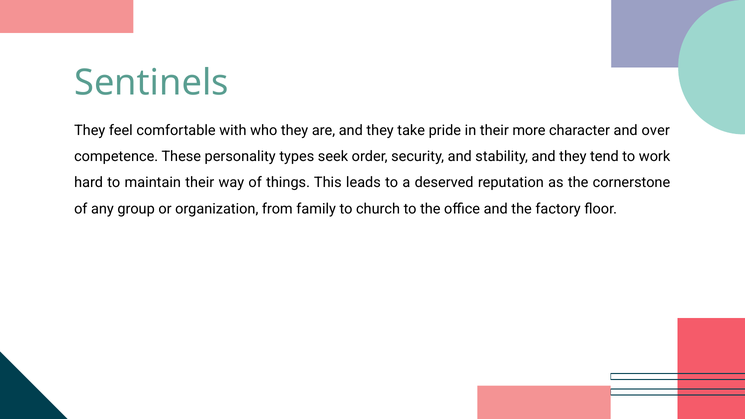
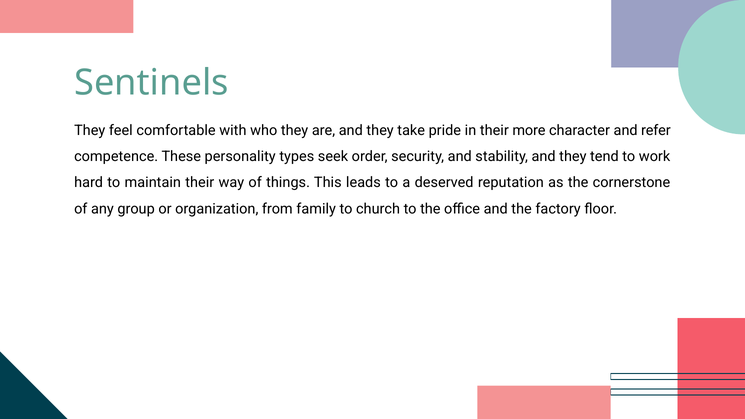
over: over -> refer (656, 131)
